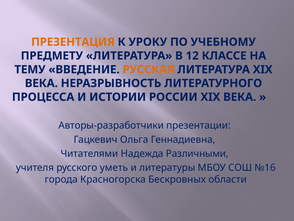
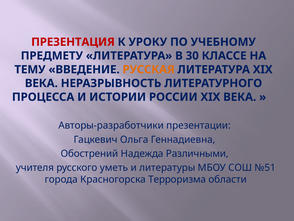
ПРЕЗЕНТАЦИЯ colour: orange -> red (73, 42)
12: 12 -> 30 (192, 56)
Читателями: Читателями -> Обострений (89, 153)
№16: №16 -> №51 (265, 167)
Бескровных: Бескровных -> Терроризма (177, 179)
